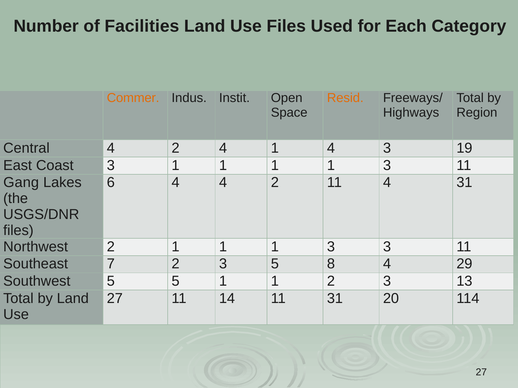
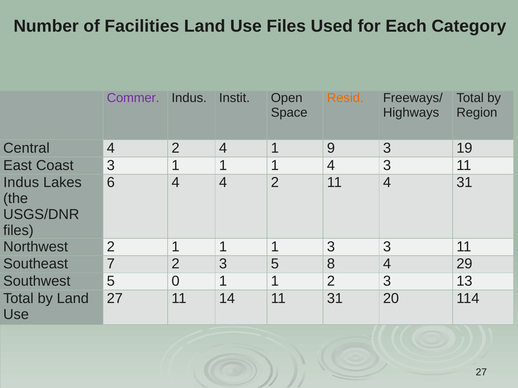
Commer colour: orange -> purple (133, 98)
1 4: 4 -> 9 (331, 148)
1 1 1 1: 1 -> 4 (331, 165)
Gang: Gang -> Indus (21, 183)
5 5: 5 -> 0 (176, 281)
